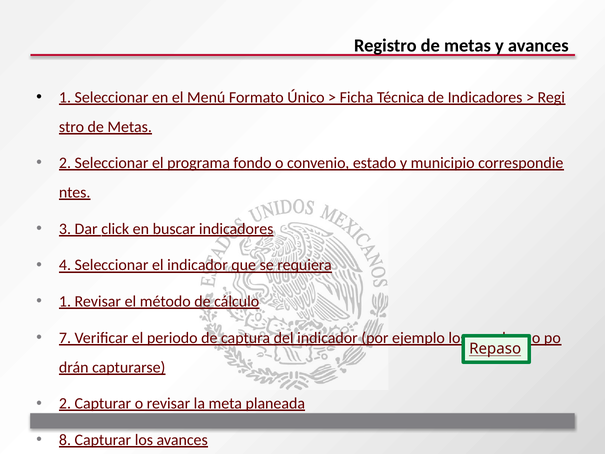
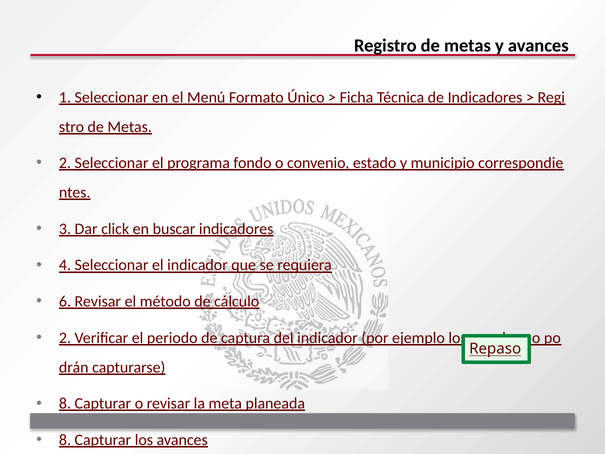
1: 1 -> 6 (65, 301)
7: 7 -> 2 (65, 338)
2: 2 -> 8 (65, 403)
